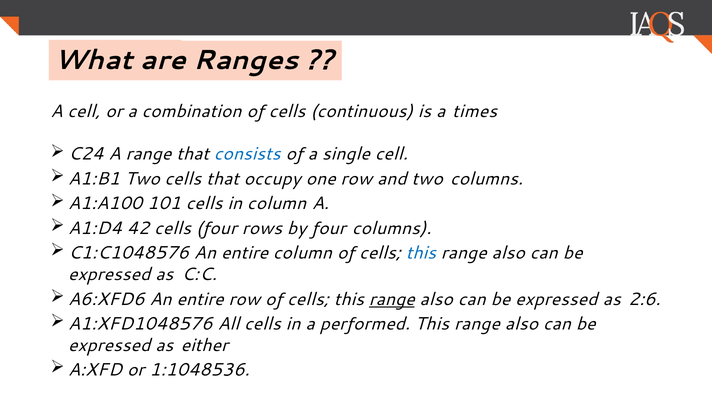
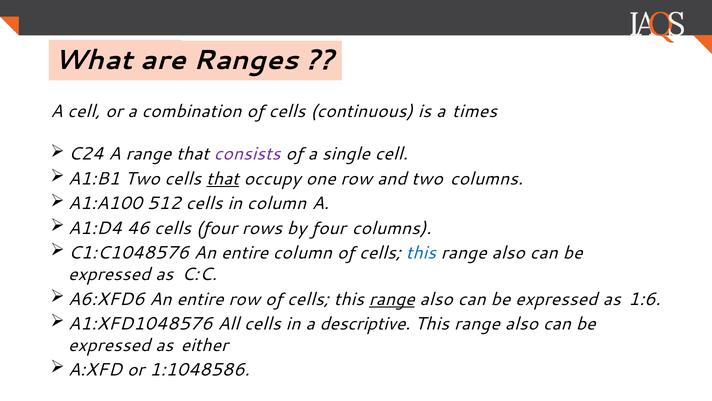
consists colour: blue -> purple (247, 154)
that underline: none -> present (223, 179)
101: 101 -> 512 (164, 203)
42: 42 -> 46 (138, 228)
2:6: 2:6 -> 1:6 (644, 299)
performed: performed -> descriptive (365, 323)
1:1048536: 1:1048536 -> 1:1048586 (200, 369)
